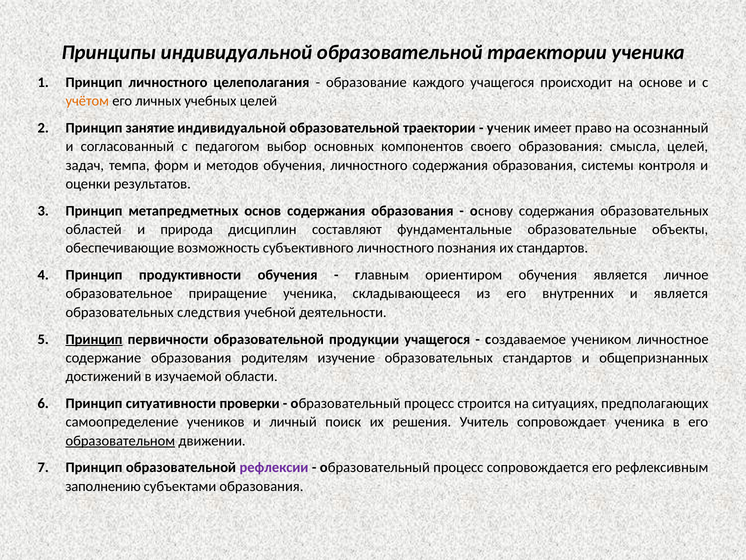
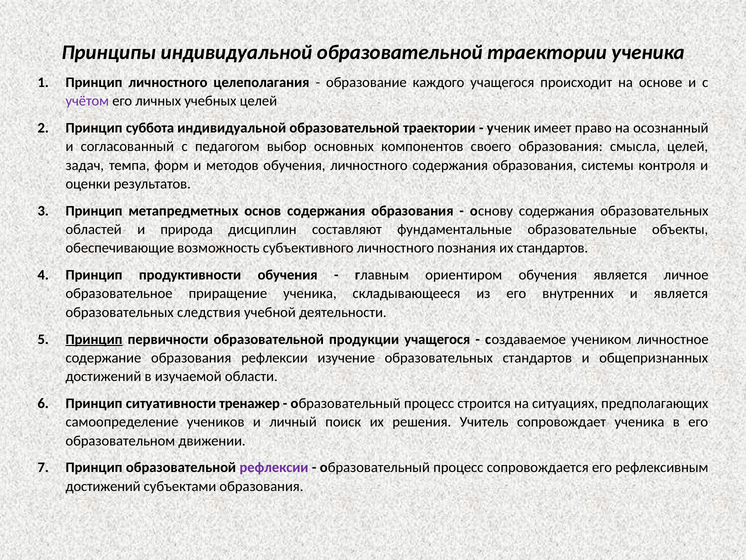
учётом colour: orange -> purple (87, 101)
занятие: занятие -> суббота (150, 128)
образования родителям: родителям -> рефлексии (274, 358)
проверки: проверки -> тренажер (250, 403)
образовательном underline: present -> none (120, 440)
заполнению: заполнению -> достижений (103, 486)
